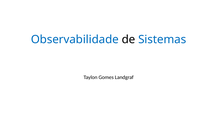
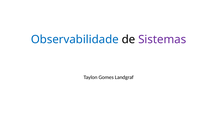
Sistemas colour: blue -> purple (162, 39)
